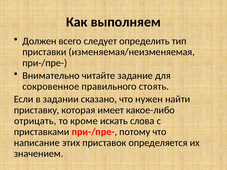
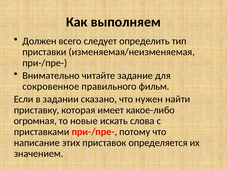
стоять: стоять -> фильм (154, 87)
отрицать: отрицать -> огромная (35, 121)
кроме: кроме -> новые (84, 121)
